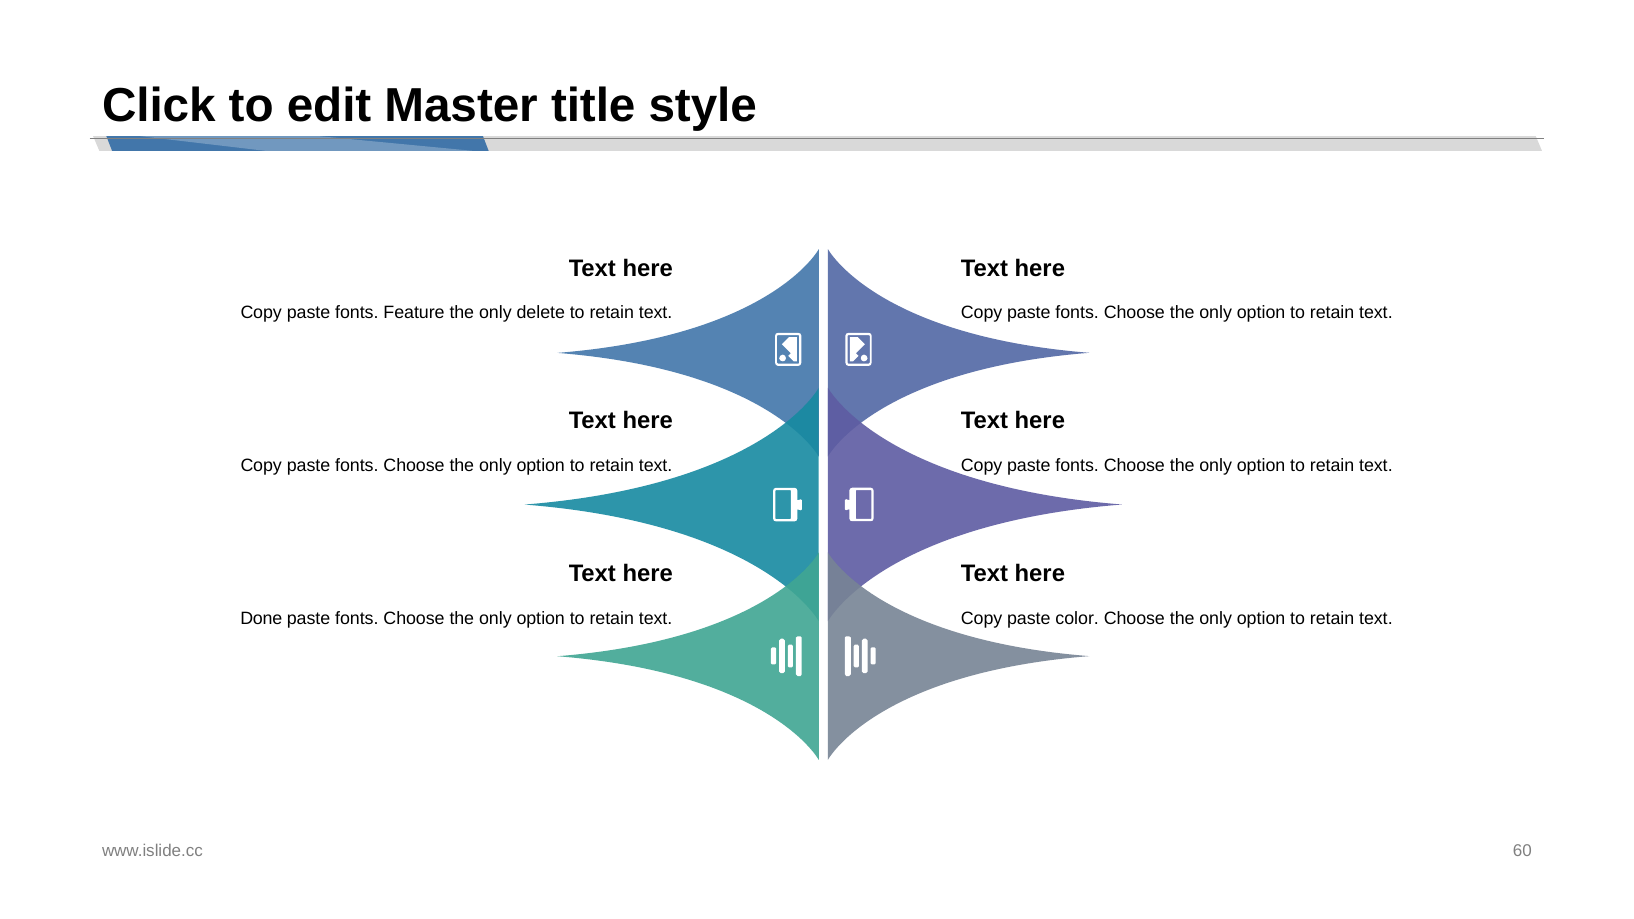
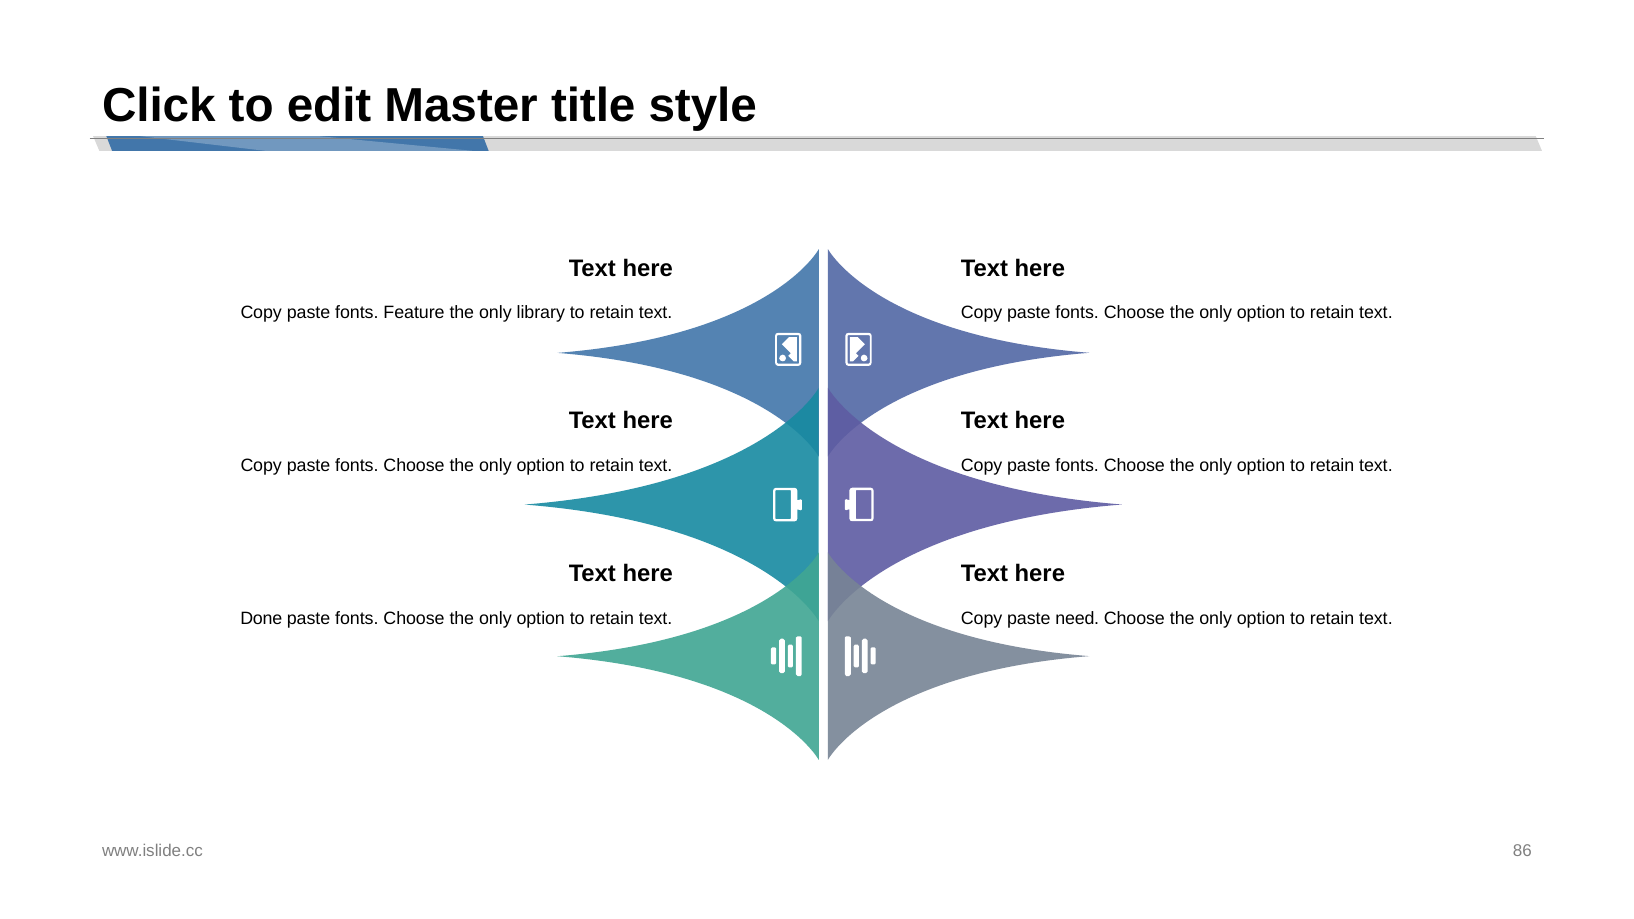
delete: delete -> library (541, 313)
color: color -> need (1077, 619)
60: 60 -> 86 (1522, 851)
